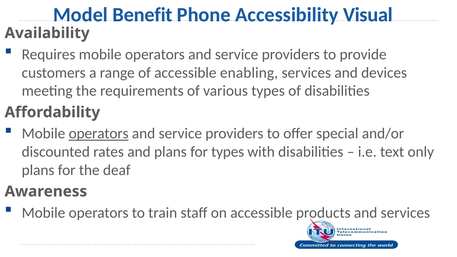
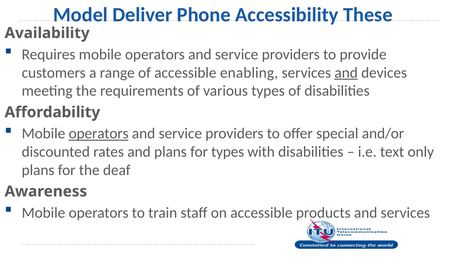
Benefit: Benefit -> Deliver (142, 15)
Visual: Visual -> These (368, 15)
and underline: none -> present (346, 73)
